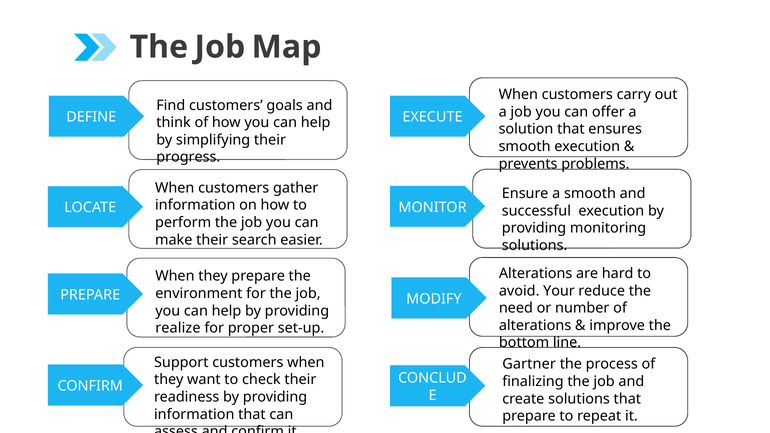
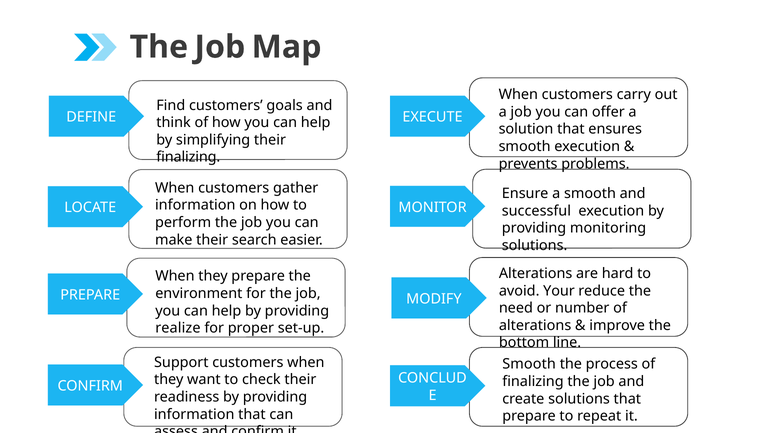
progress: progress -> finalizing (188, 157)
Gartner: Gartner -> Smooth (529, 364)
